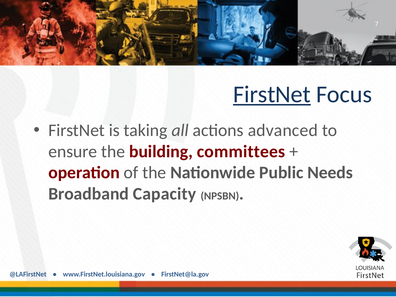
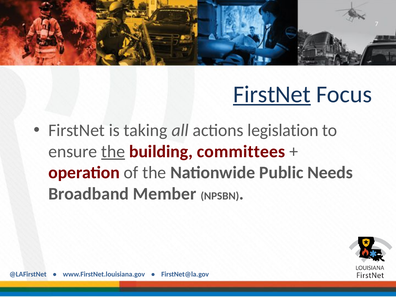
advanced: advanced -> legislation (283, 130)
the underline: none -> present (113, 152)
Capacity: Capacity -> Member (165, 194)
